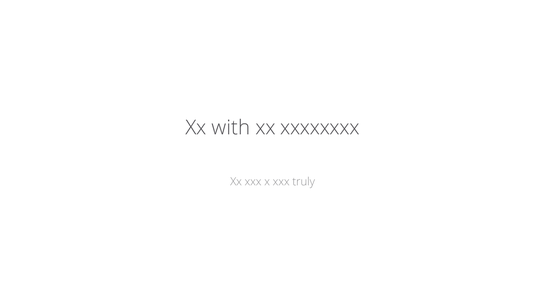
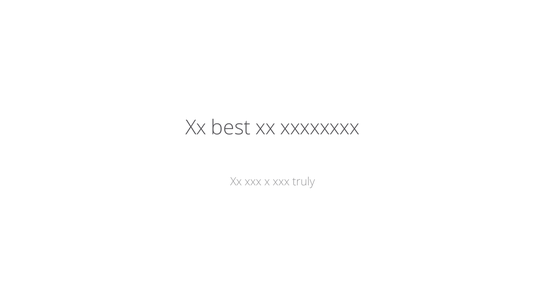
with: with -> best (231, 128)
